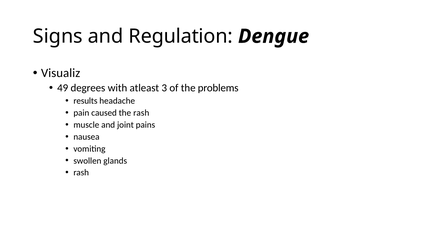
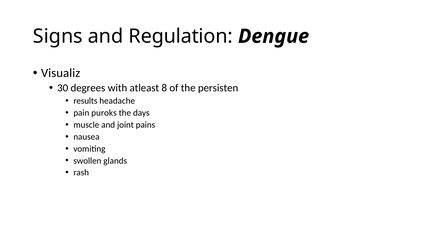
49: 49 -> 30 (63, 88)
3: 3 -> 8 (164, 88)
problems: problems -> persisten (218, 88)
caused: caused -> puroks (104, 113)
the rash: rash -> days (141, 113)
